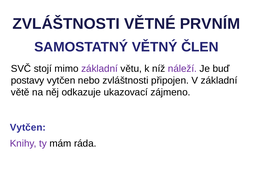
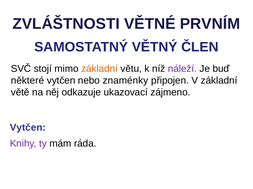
základní colour: purple -> orange (100, 69)
postavy: postavy -> některé (28, 81)
nebo zvláštnosti: zvláštnosti -> znaménky (125, 81)
